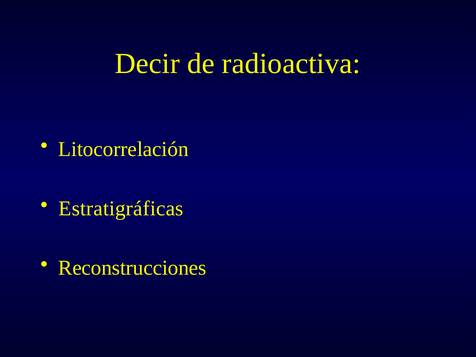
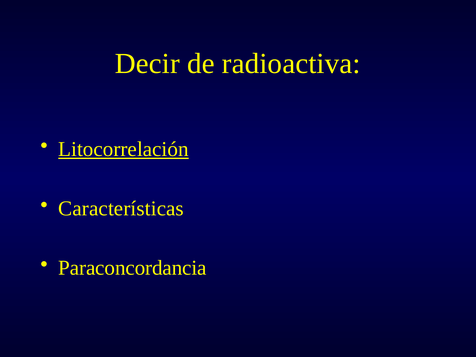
Litocorrelación underline: none -> present (123, 149)
Estratigráficas: Estratigráficas -> Características (121, 209)
Reconstrucciones: Reconstrucciones -> Paraconcordancia (132, 268)
